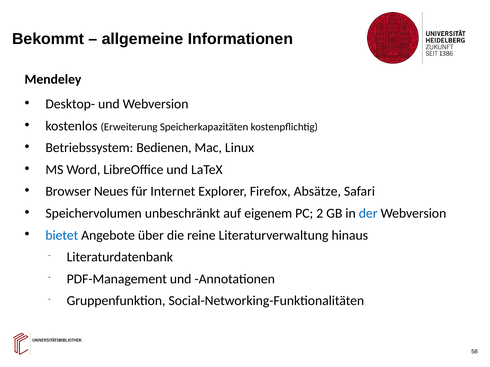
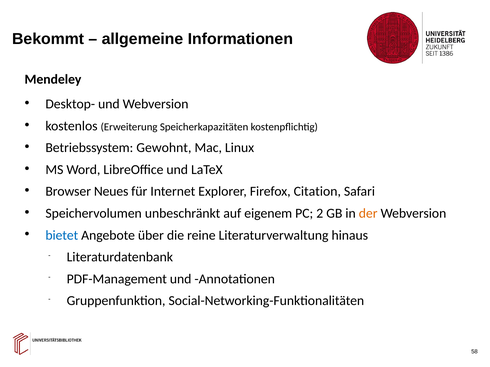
Bedienen: Bedienen -> Gewohnt (164, 148)
Absätze: Absätze -> Citation (317, 192)
der colour: blue -> orange (368, 214)
